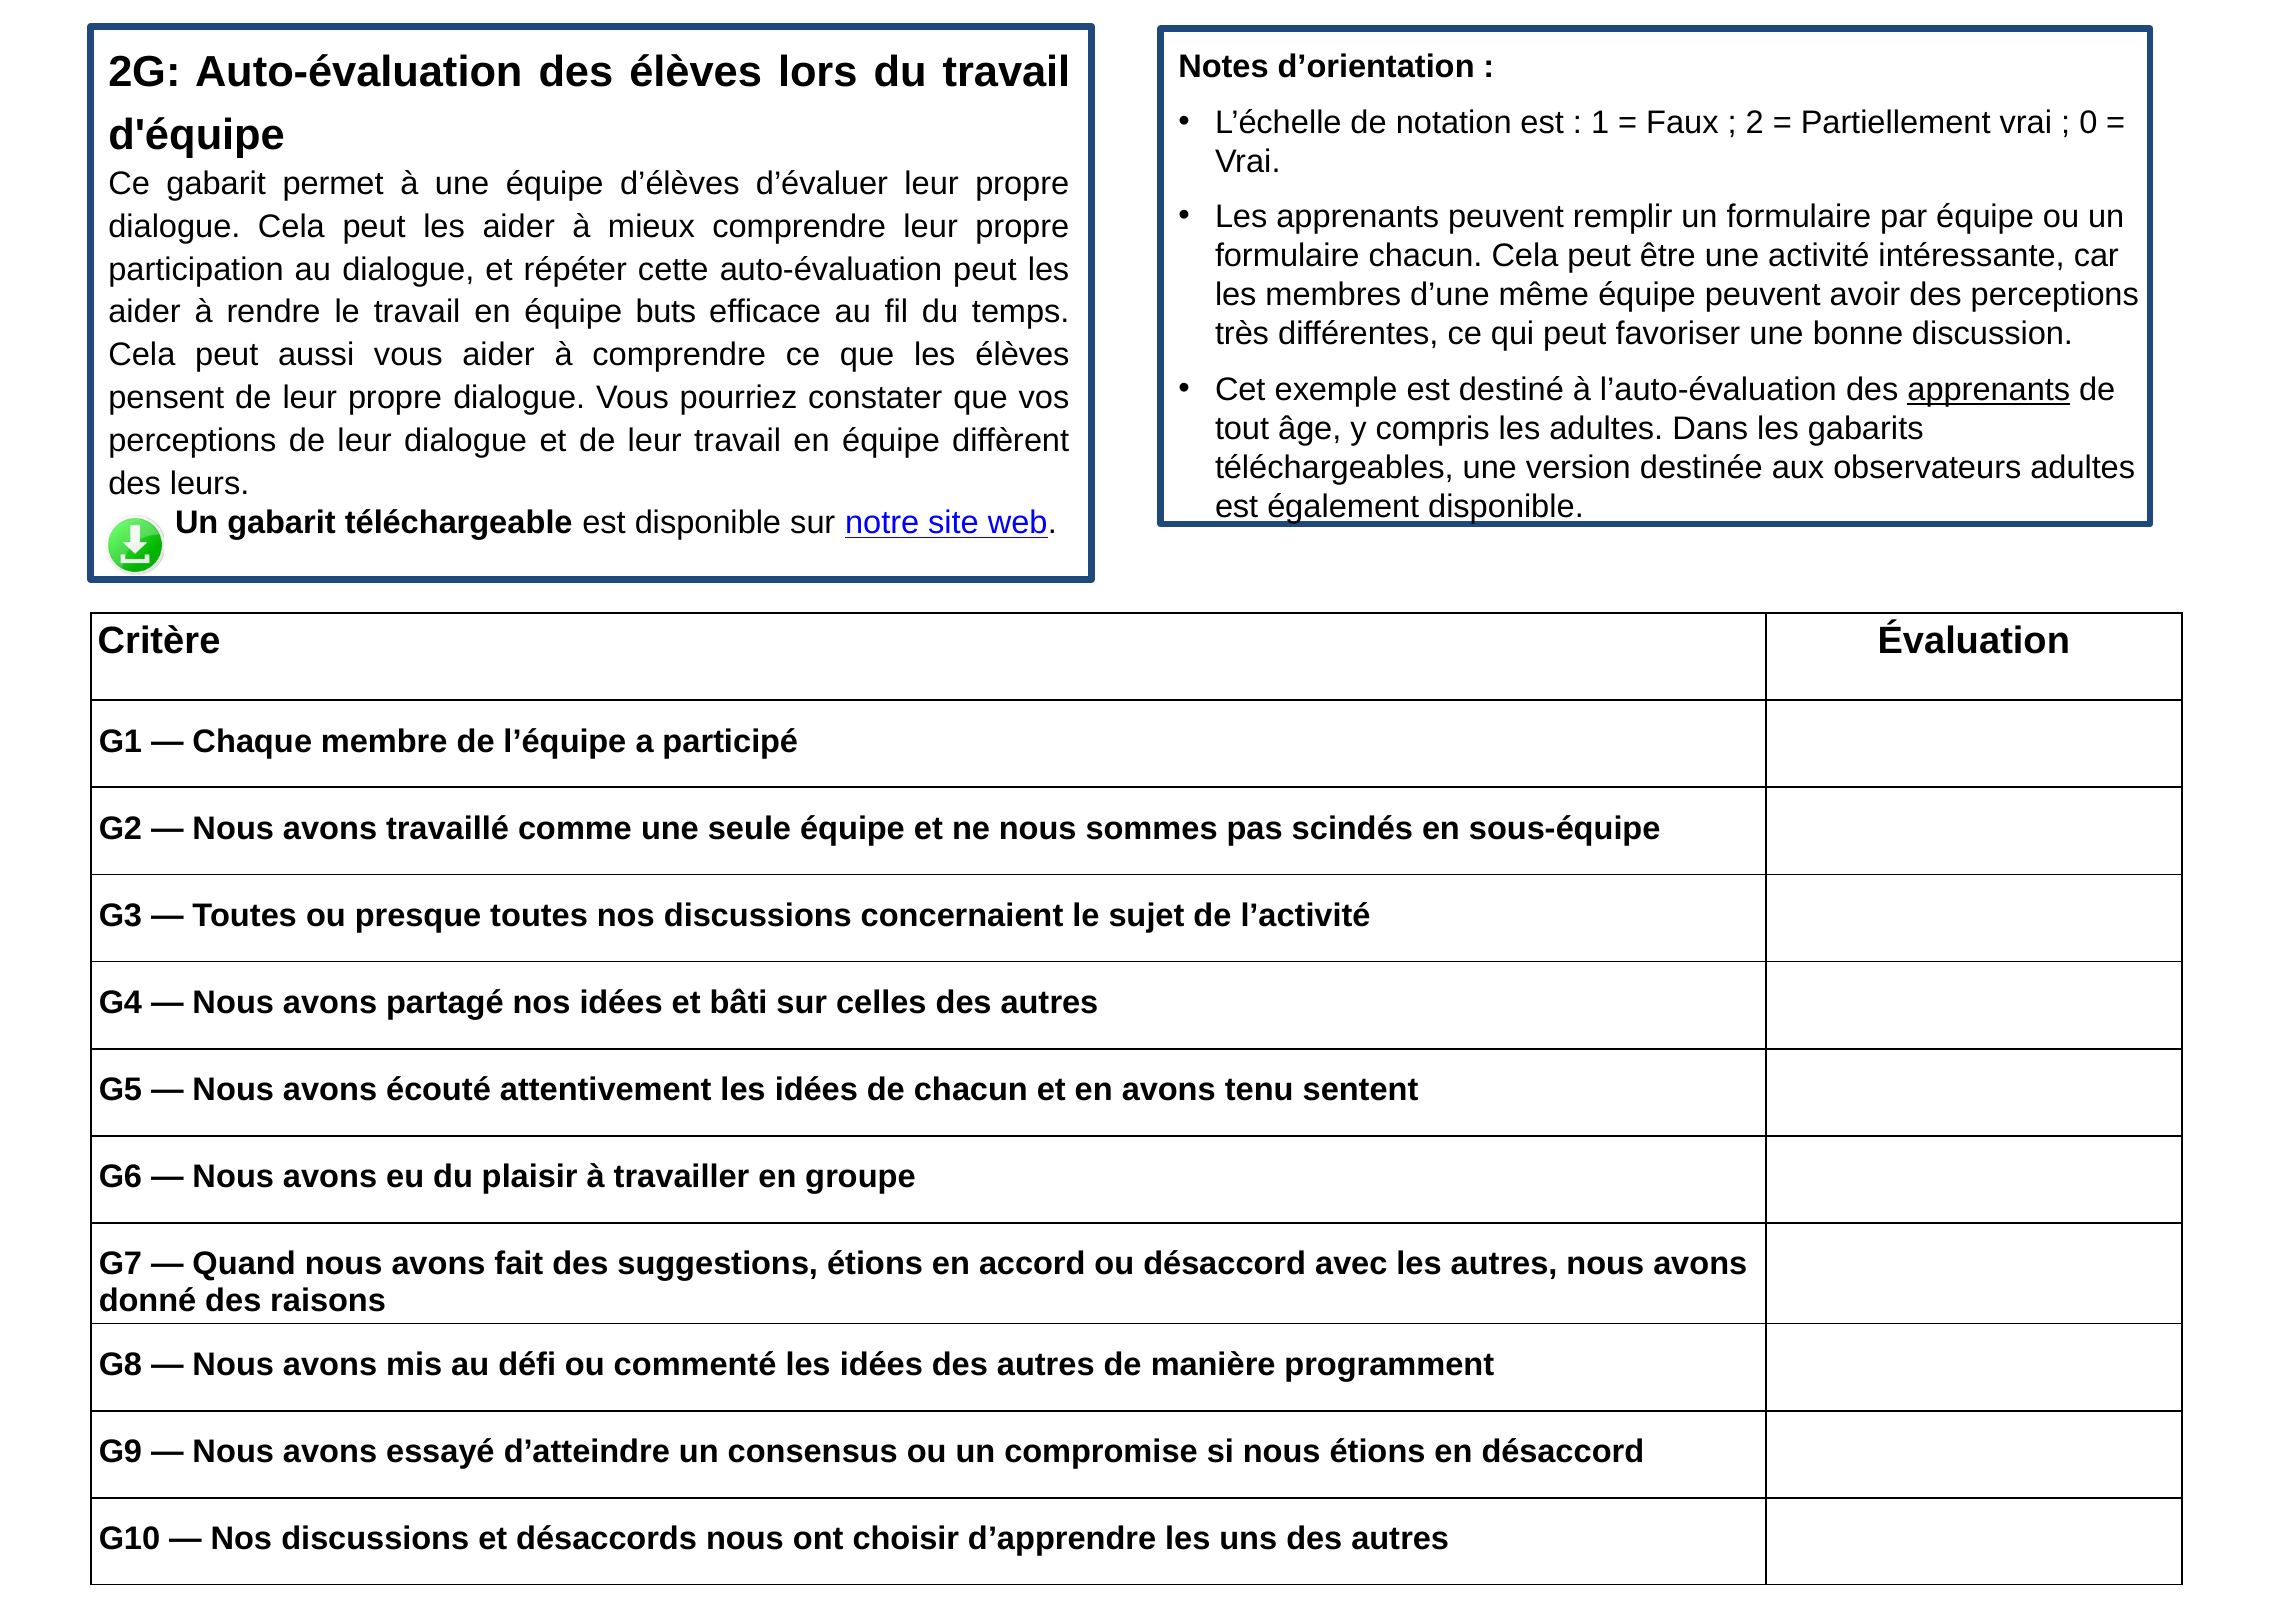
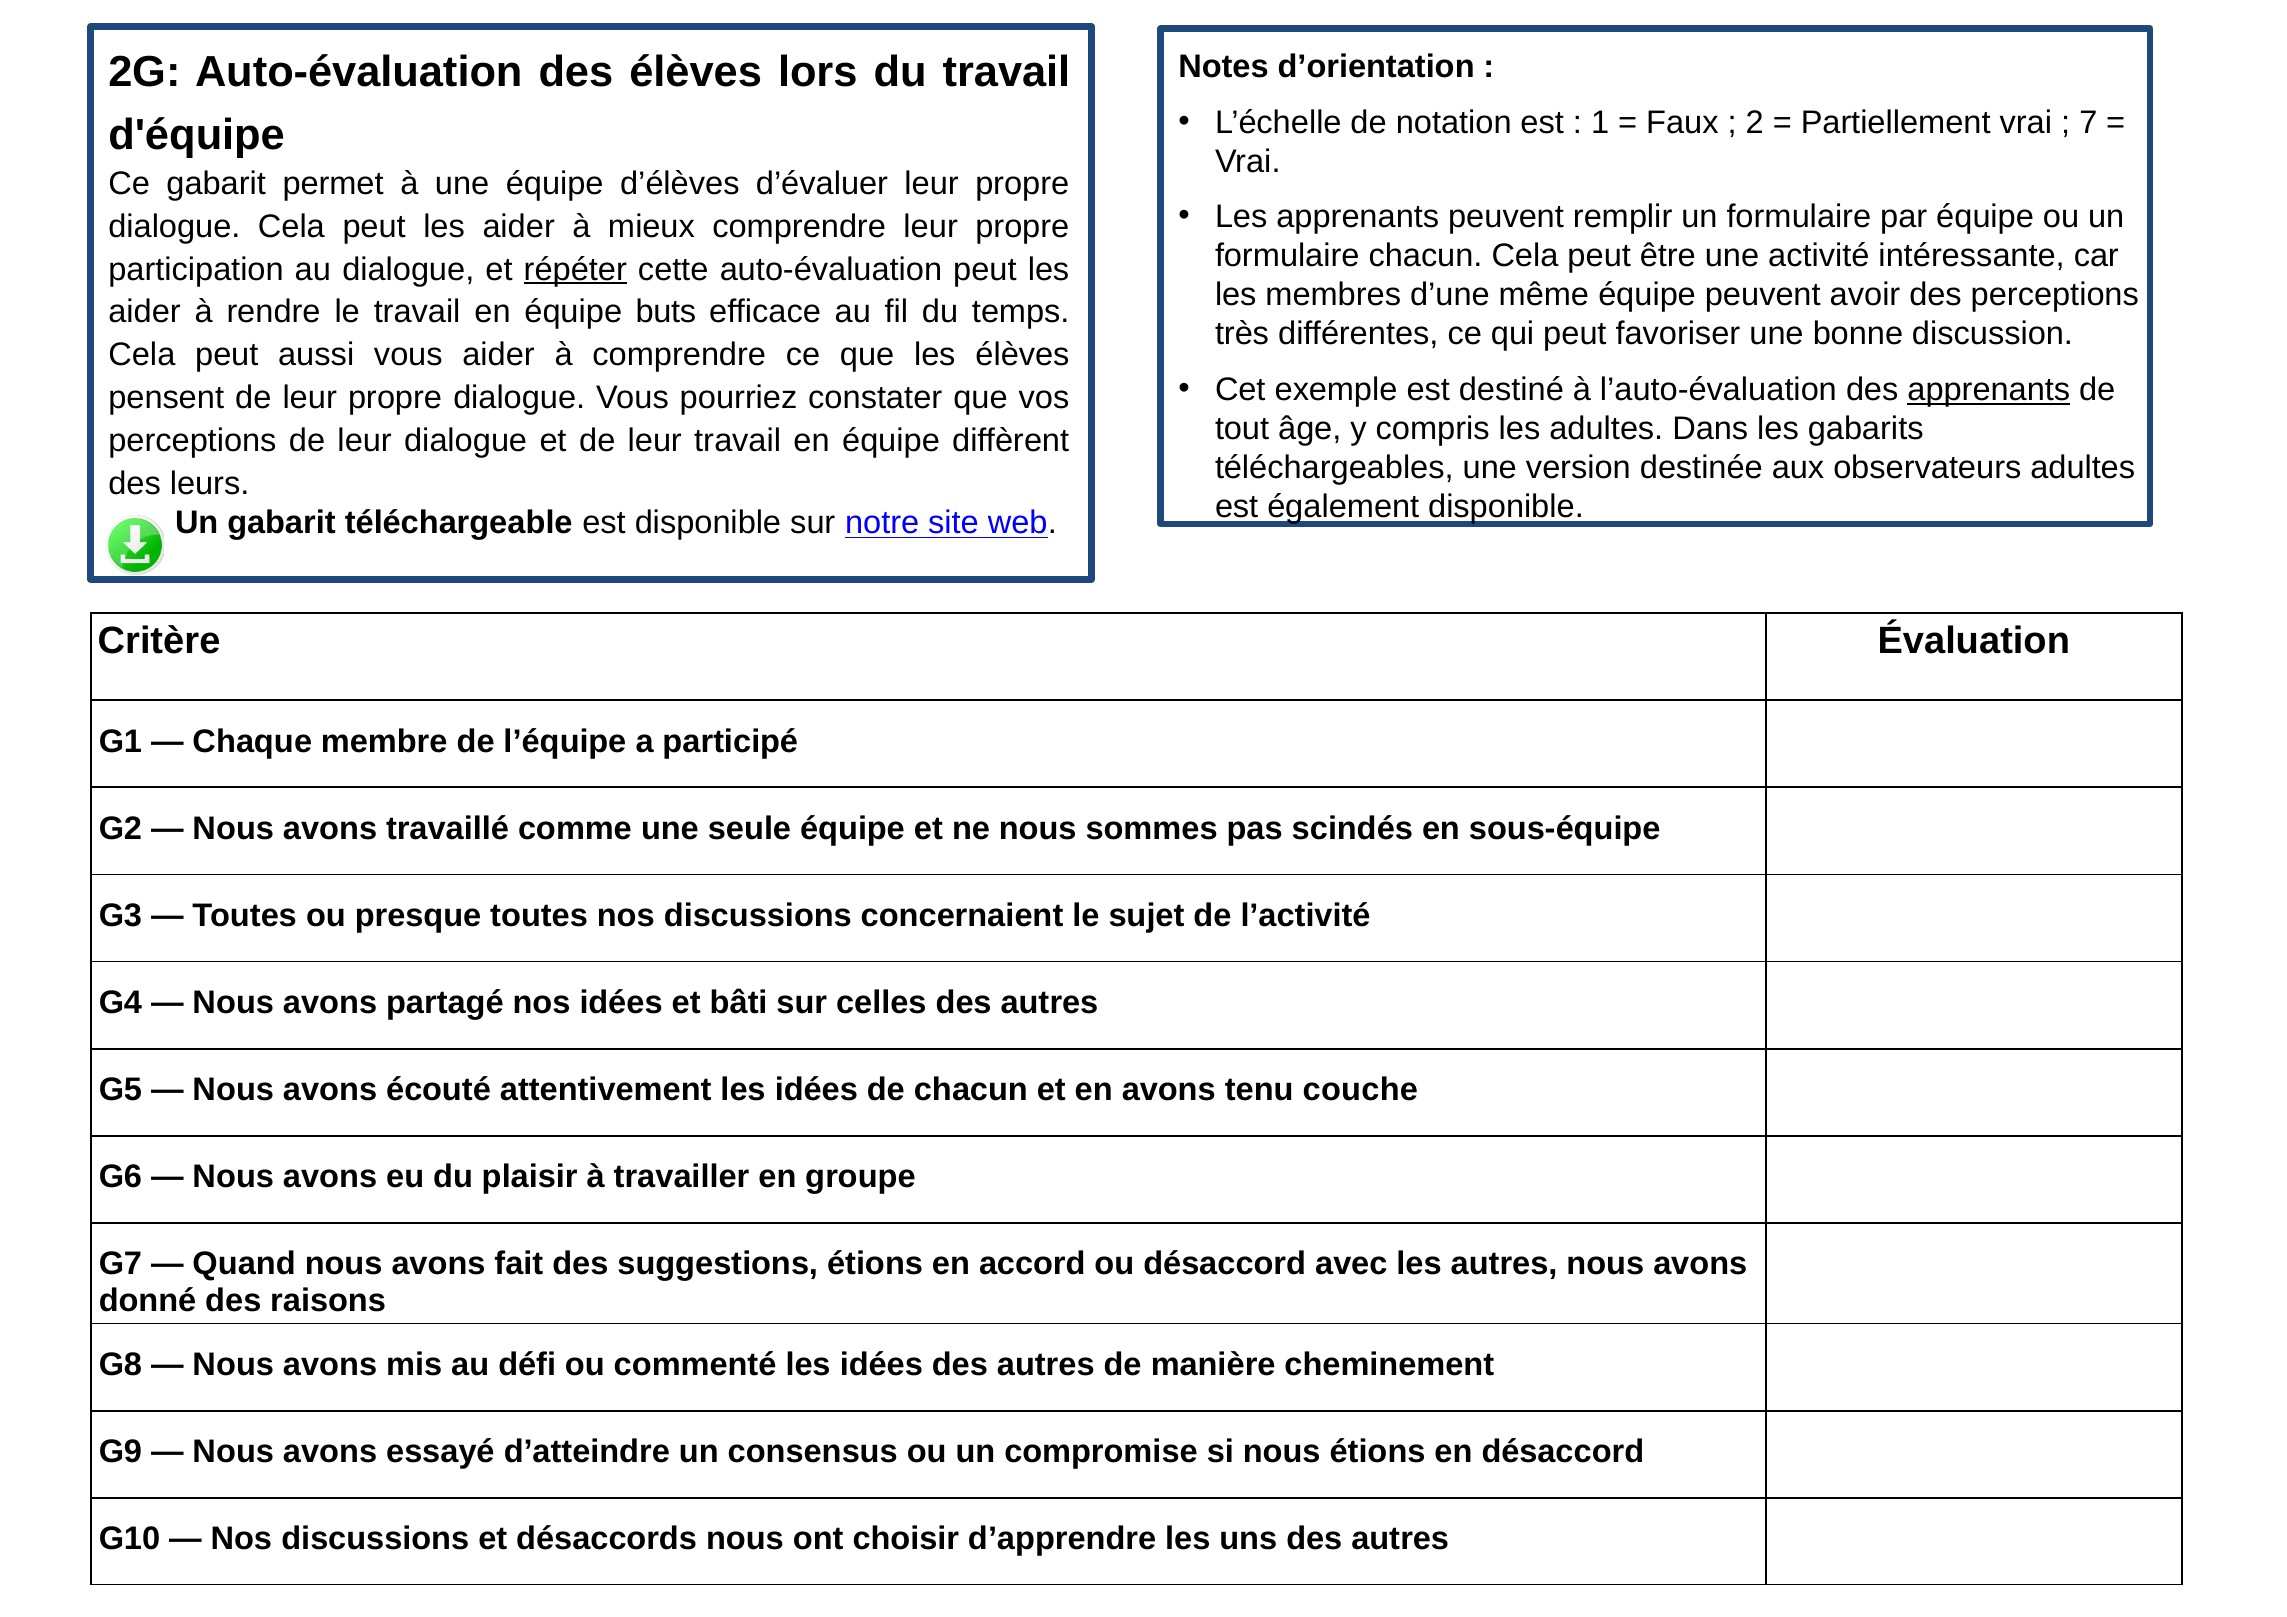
0: 0 -> 7 (2088, 122)
répéter underline: none -> present (575, 269)
sentent: sentent -> couche (1360, 1090)
programment: programment -> cheminement (1389, 1365)
